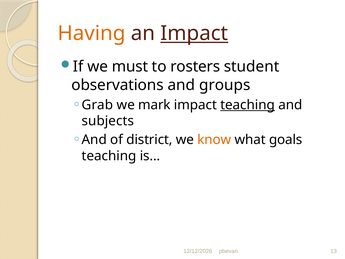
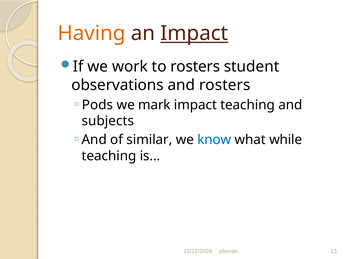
must: must -> work (130, 67)
and groups: groups -> rosters (225, 85)
Grab: Grab -> Pods (97, 105)
teaching underline: present -> none (248, 105)
district: district -> similar (149, 140)
know colour: orange -> blue (214, 140)
goals: goals -> while (286, 140)
